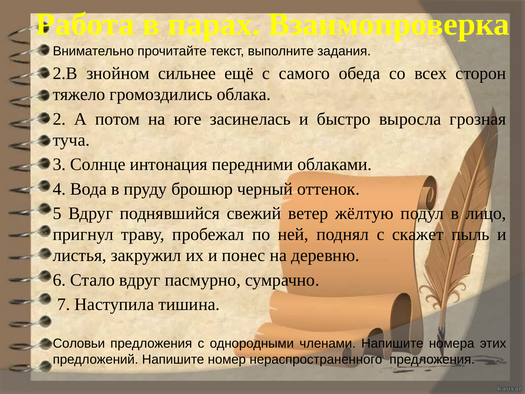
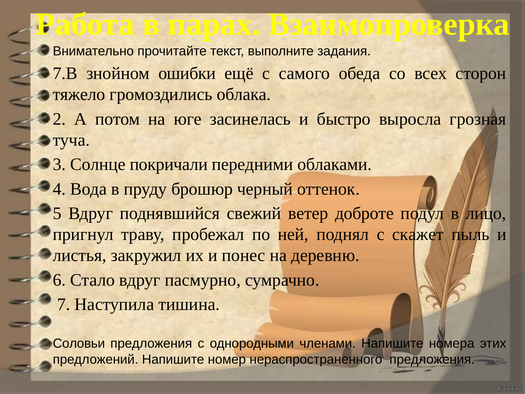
2.В: 2.В -> 7.В (65, 73)
сильнее: сильнее -> ошибки (187, 73)
интонация: интонация -> покричали (169, 164)
жёлтую: жёлтую -> доброте (365, 213)
